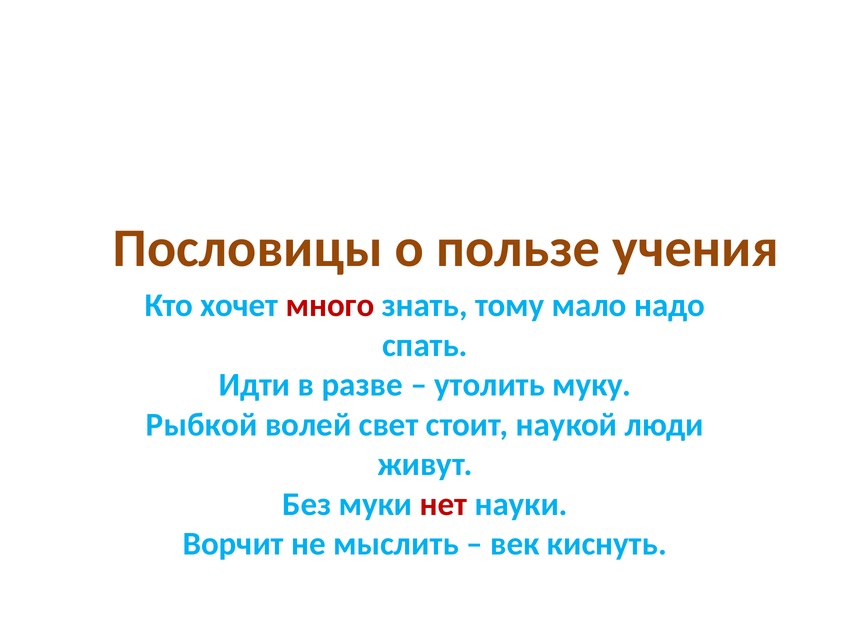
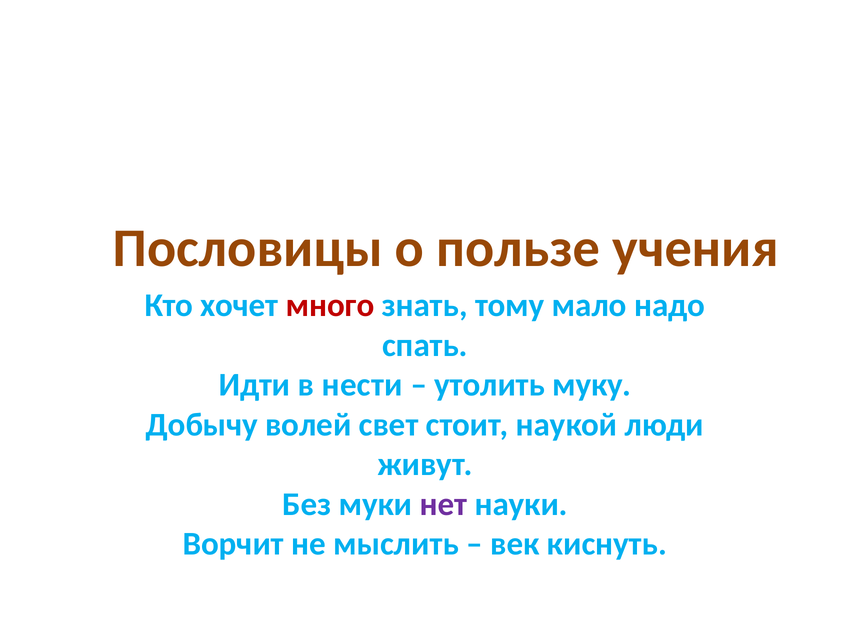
разве: разве -> нести (362, 385)
Рыбкой: Рыбкой -> Добычу (202, 424)
нет colour: red -> purple (444, 504)
